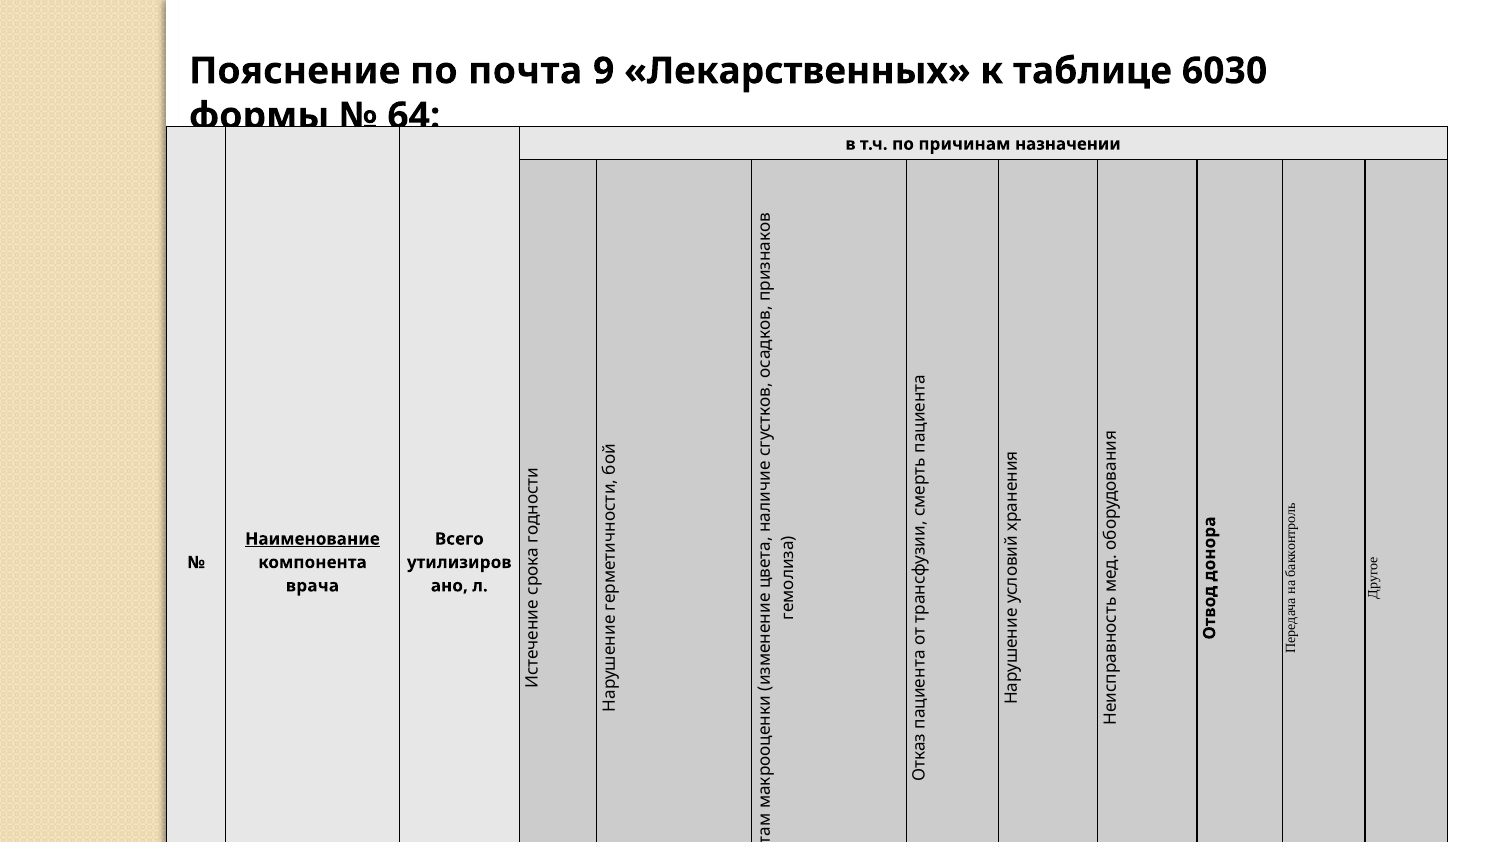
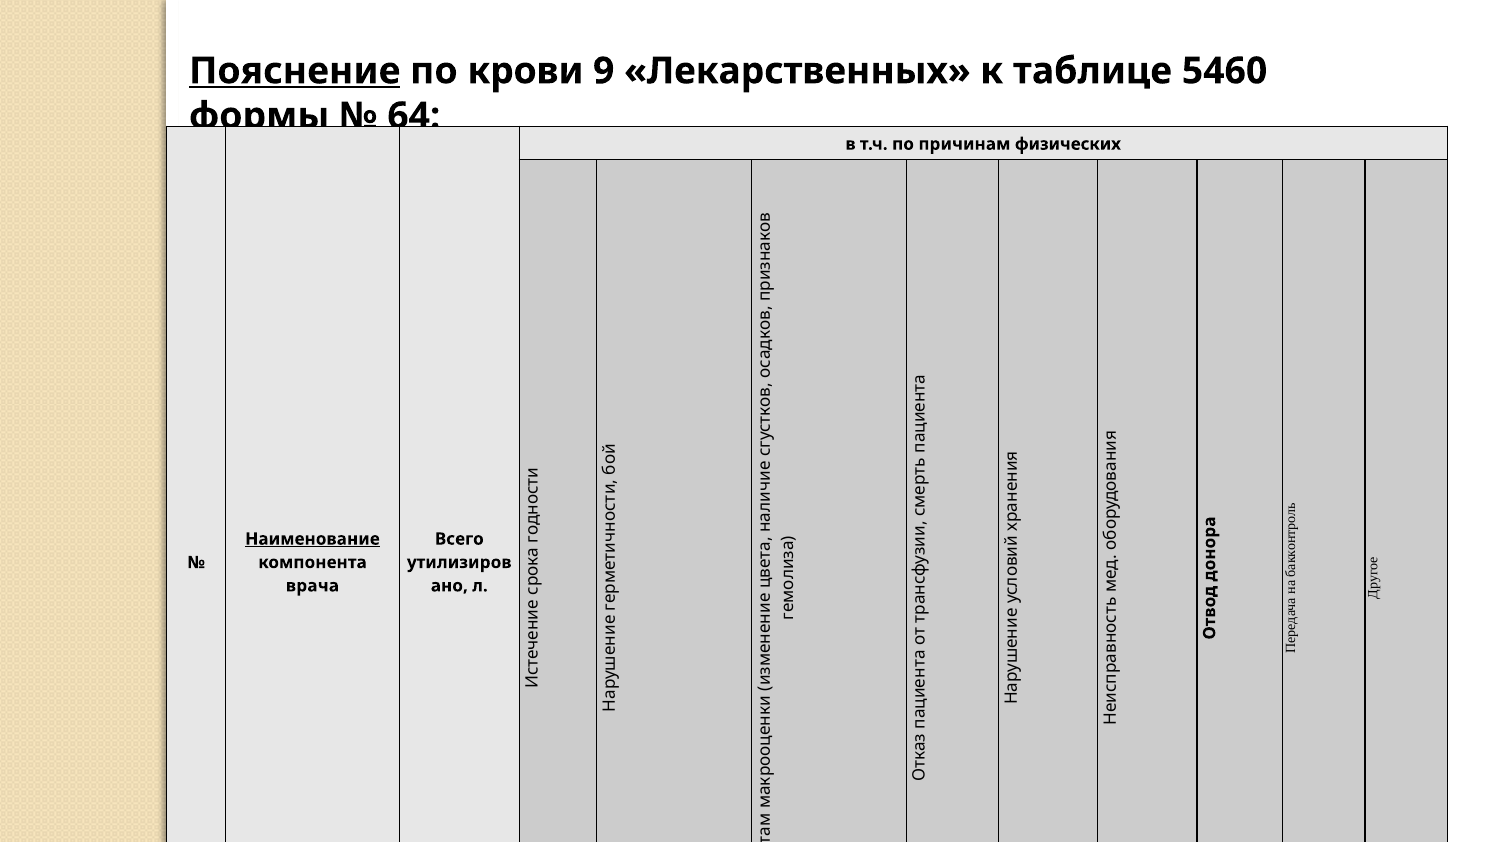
Пояснение underline: none -> present (295, 71)
почта: почта -> крови (525, 71)
6030: 6030 -> 5460 (1225, 71)
назначении: назначении -> физических (1068, 144)
